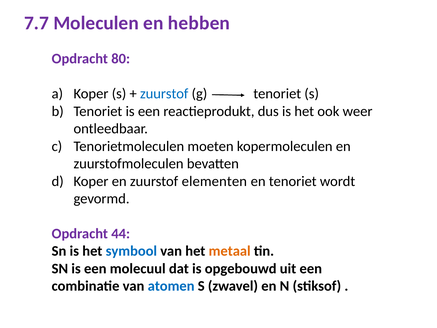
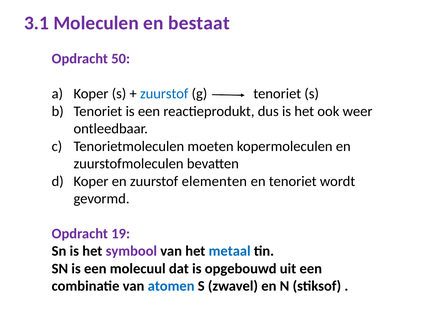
7.7: 7.7 -> 3.1 (37, 23)
hebben: hebben -> bestaat (199, 23)
80: 80 -> 50 (121, 59)
44: 44 -> 19 (121, 233)
symbool colour: blue -> purple (131, 251)
metaal colour: orange -> blue (230, 251)
